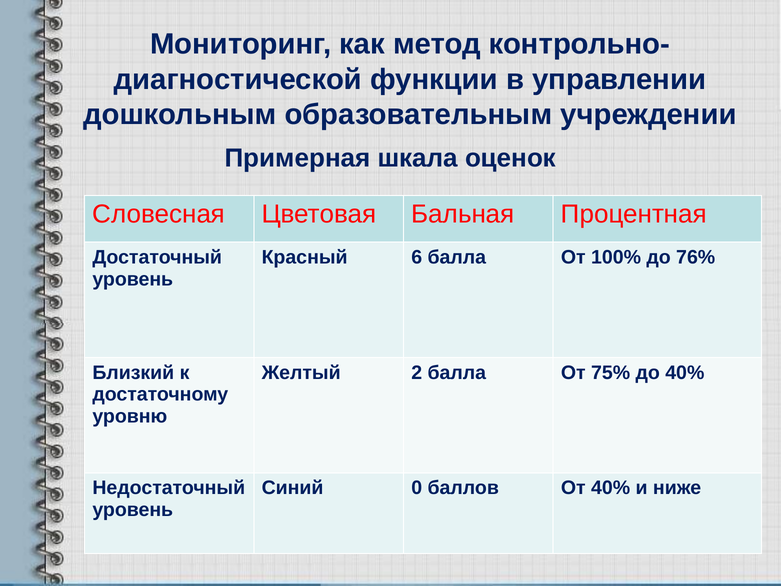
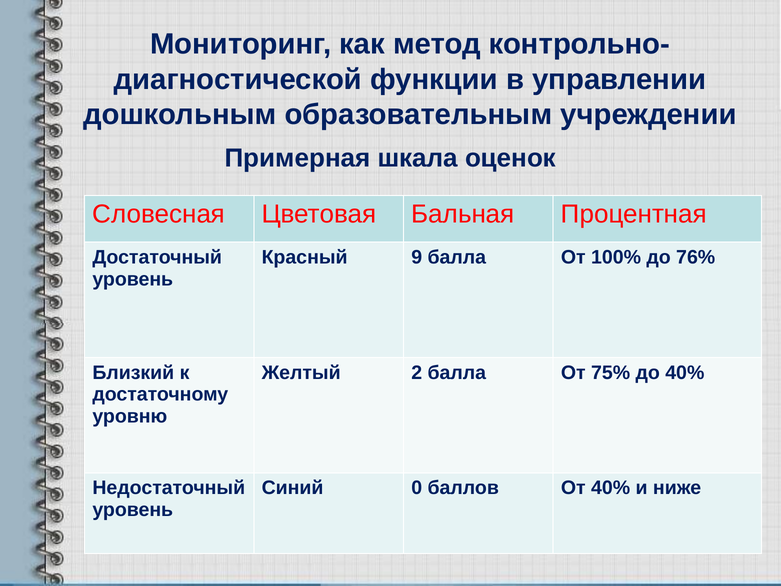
6: 6 -> 9 (417, 257)
